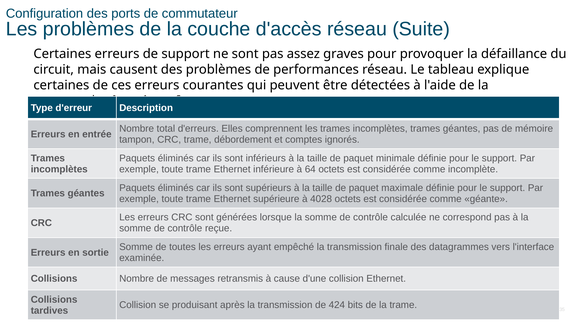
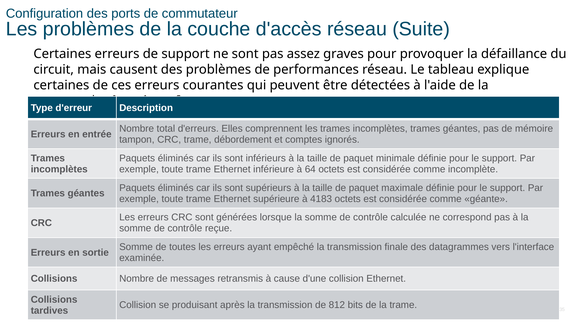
4028: 4028 -> 4183 (321, 199)
424: 424 -> 812 (337, 305)
